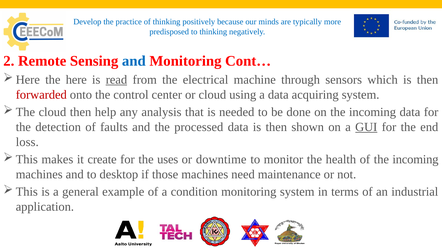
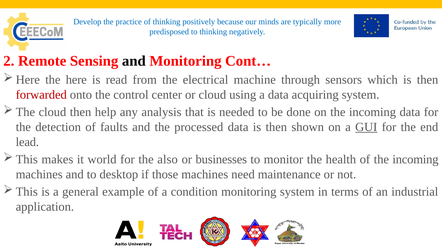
and colour: blue -> black (134, 61)
read underline: present -> none (116, 80)
loss: loss -> lead (27, 142)
create: create -> world (102, 160)
uses: uses -> also (168, 160)
downtime: downtime -> businesses (221, 160)
